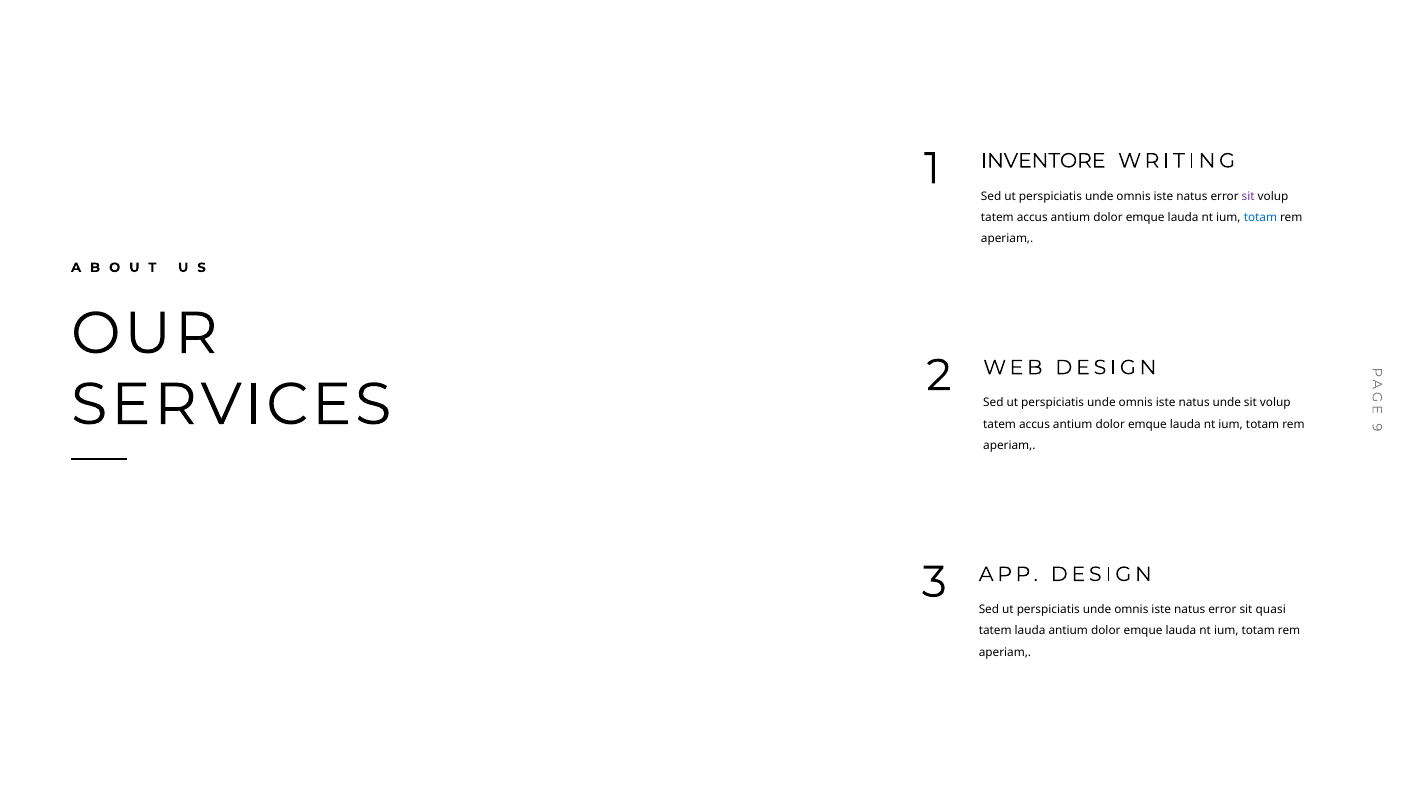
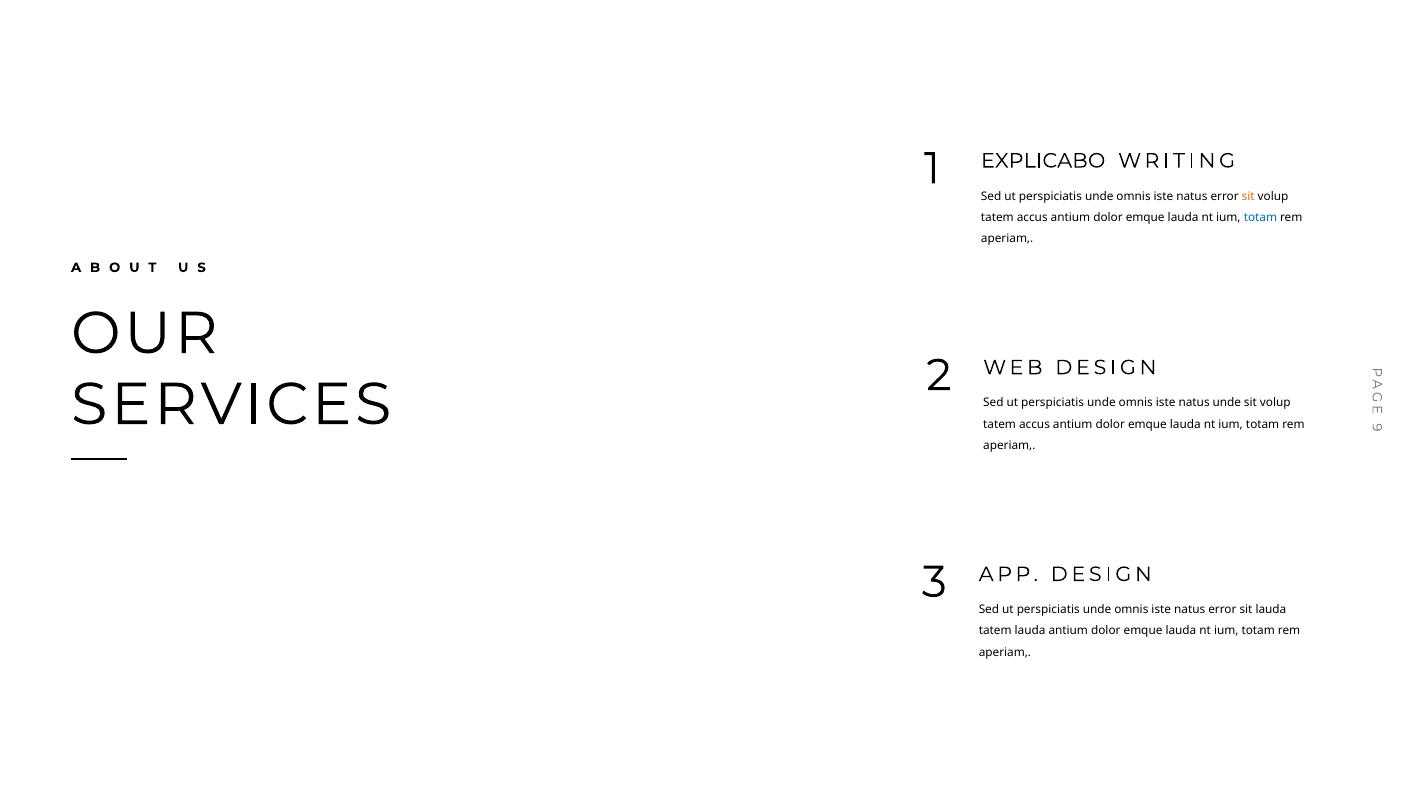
INVENTORE: INVENTORE -> EXPLICABO (1043, 161)
sit colour: purple -> orange (1248, 196)
sit quasi: quasi -> lauda (1271, 609)
